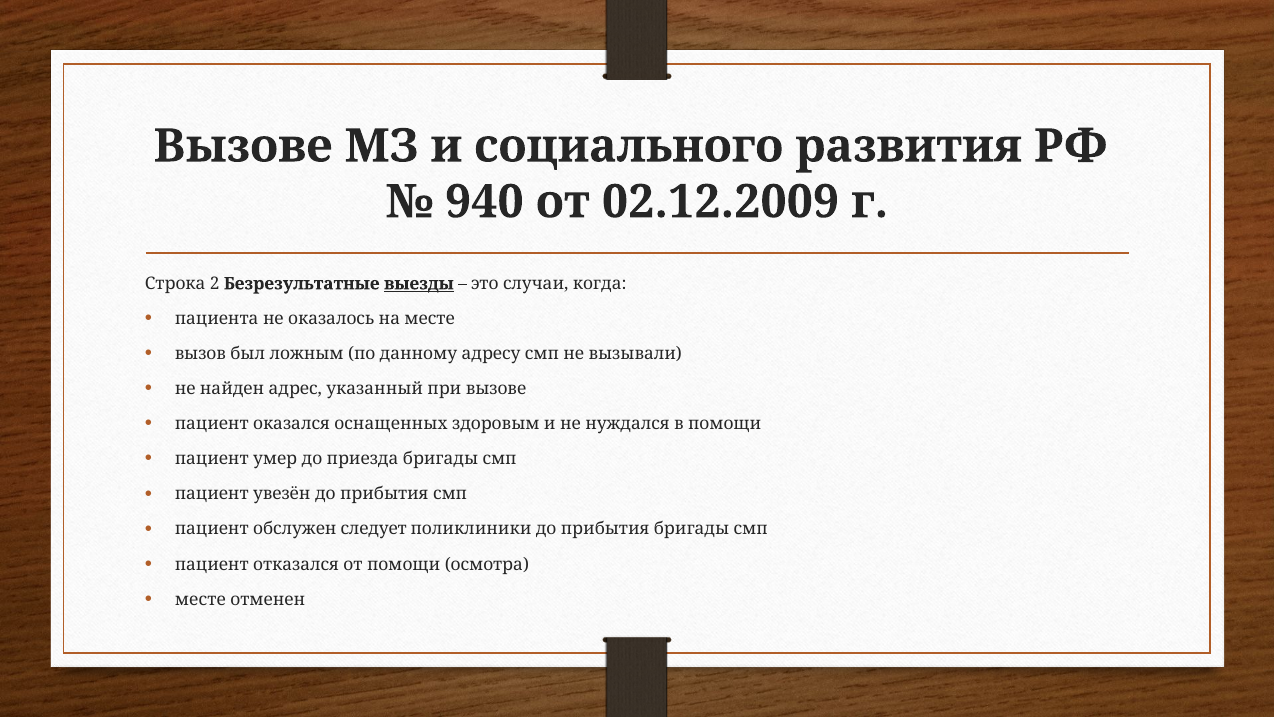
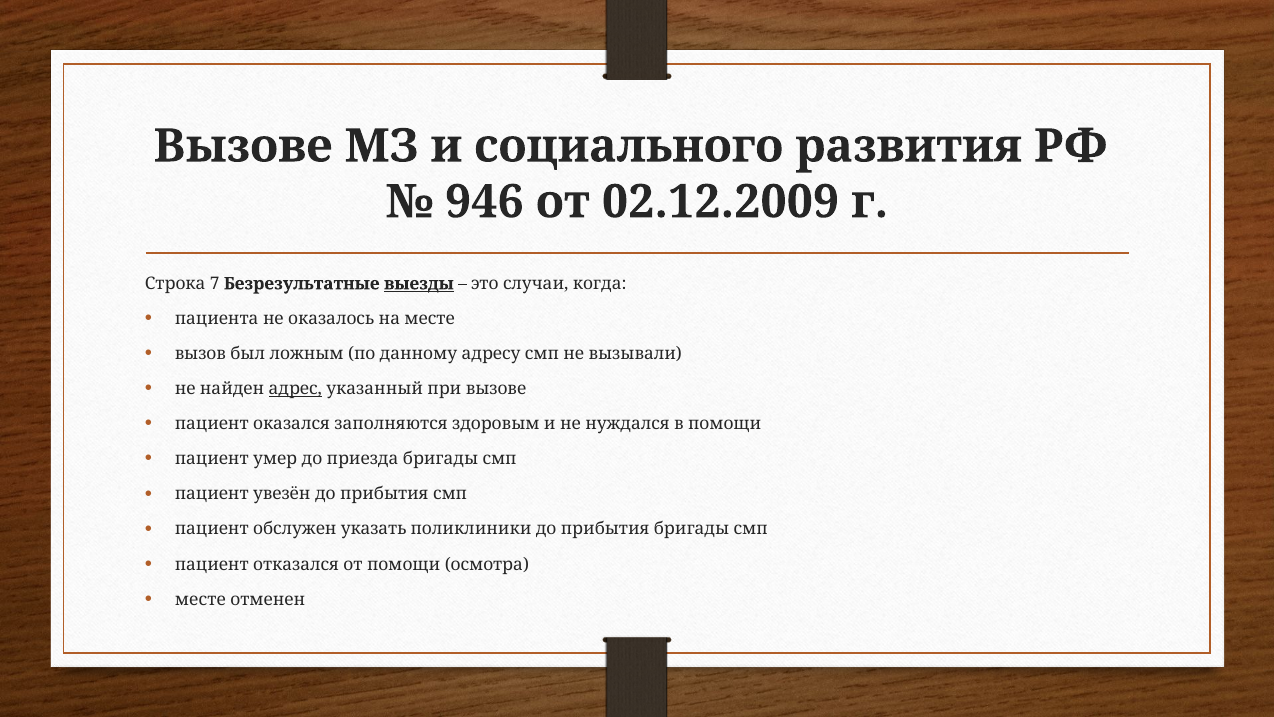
940: 940 -> 946 (484, 202)
2: 2 -> 7 (215, 284)
адрес underline: none -> present (295, 389)
оснащенных: оснащенных -> заполняются (391, 424)
следует: следует -> указать (374, 529)
